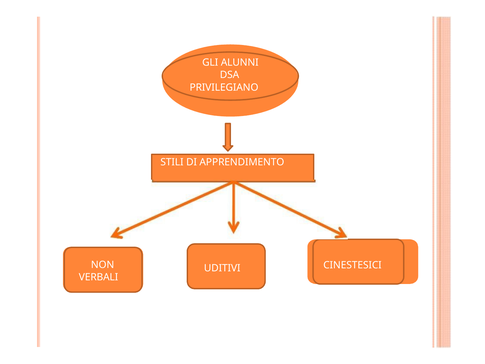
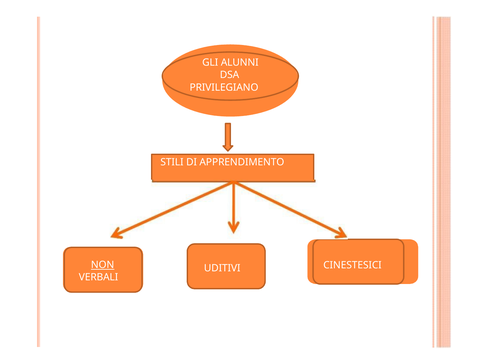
NON underline: none -> present (103, 265)
